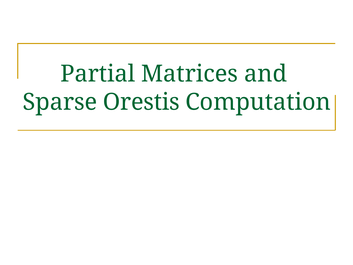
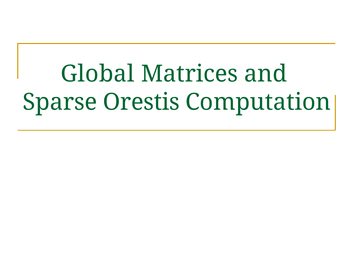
Partial: Partial -> Global (98, 74)
